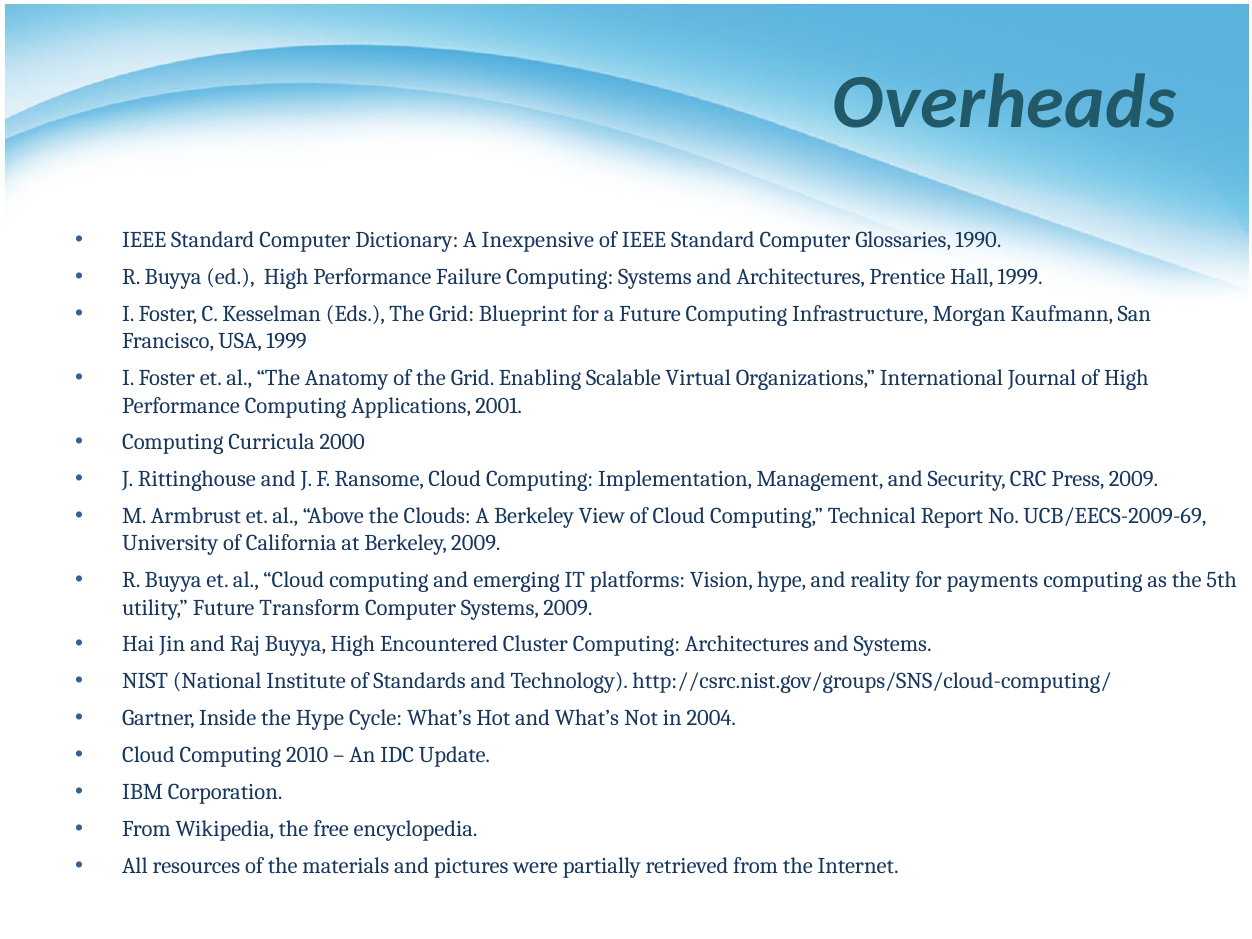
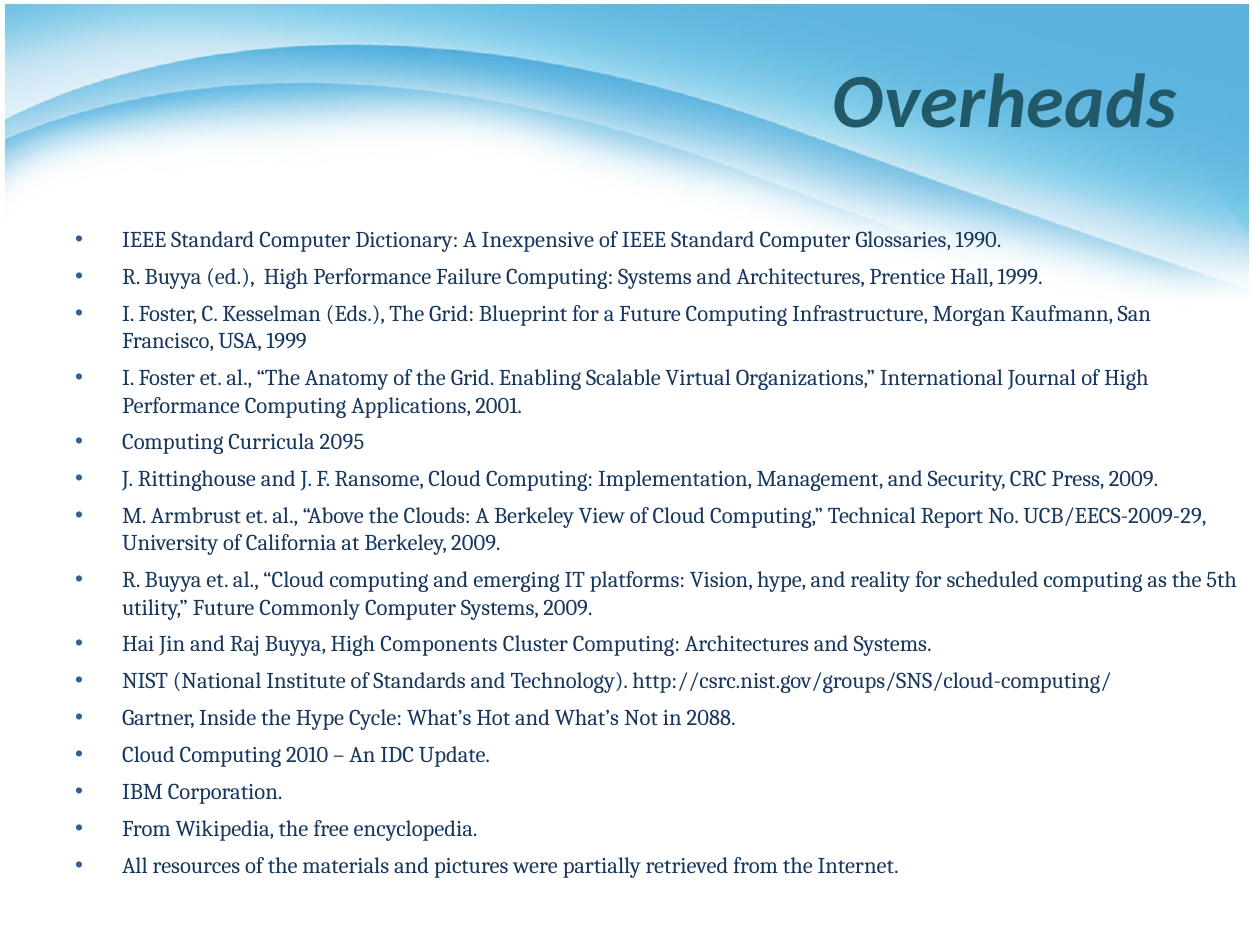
2000: 2000 -> 2095 (342, 443)
UCB/EECS-2009-69: UCB/EECS-2009-69 -> UCB/EECS-2009-29 (1115, 516)
payments: payments -> scheduled (993, 580)
Transform: Transform -> Commonly (310, 608)
Encountered: Encountered -> Components (439, 645)
2004: 2004 -> 2088 (711, 718)
